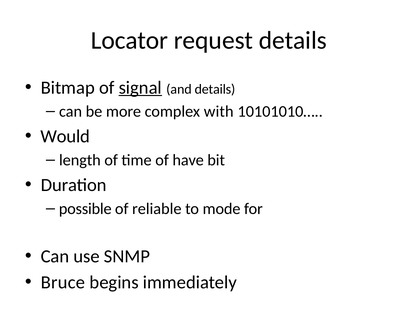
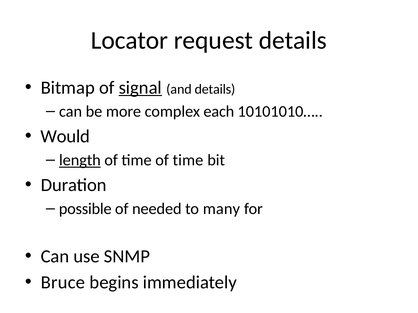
with: with -> each (219, 112)
length underline: none -> present (80, 160)
time of have: have -> time (188, 160)
reliable: reliable -> needed (157, 209)
mode: mode -> many (221, 209)
